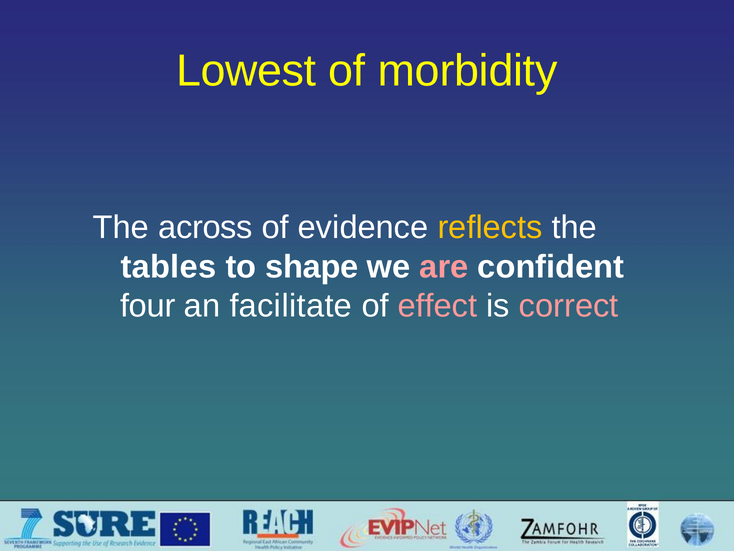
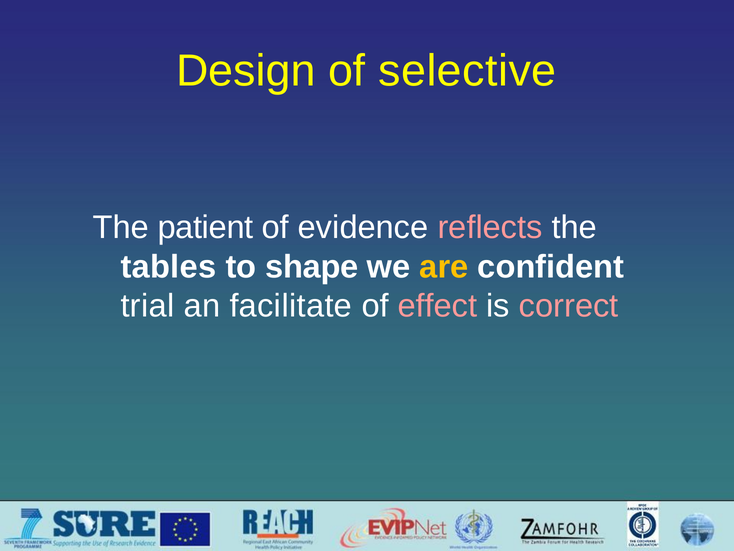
Lowest: Lowest -> Design (246, 71)
morbidity: morbidity -> selective (467, 71)
across: across -> patient (205, 227)
reflects colour: yellow -> pink (490, 227)
are colour: pink -> yellow (444, 267)
four: four -> trial (148, 306)
